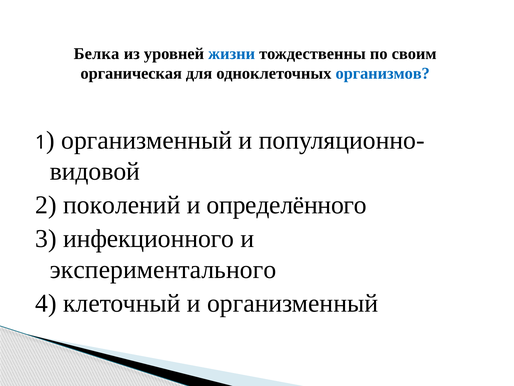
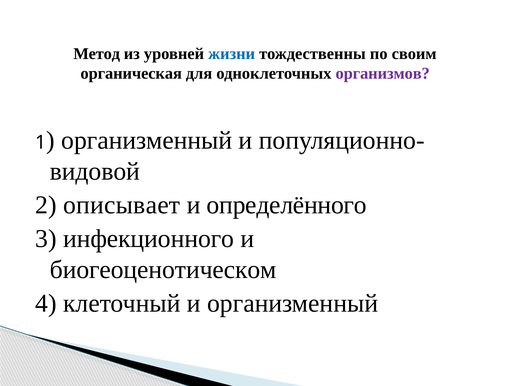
Белка: Белка -> Метод (97, 54)
организмов colour: blue -> purple (383, 73)
поколений: поколений -> описывает (122, 205)
экспериментального: экспериментального -> биогеоценотическом (163, 269)
